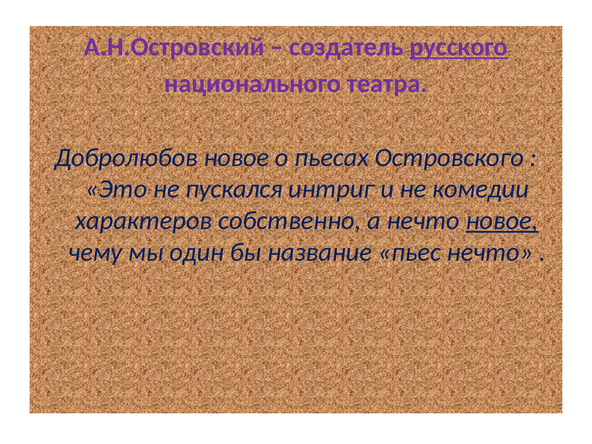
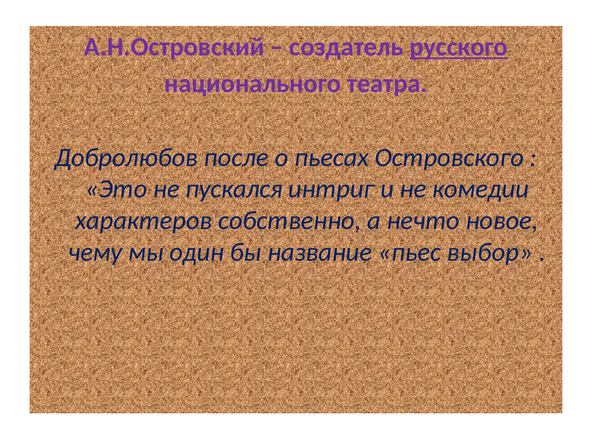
Добролюбов новое: новое -> после (236, 157)
новое underline: present -> none (502, 220)
пьес нечто: нечто -> выбор (490, 252)
